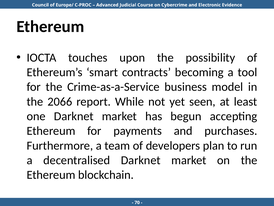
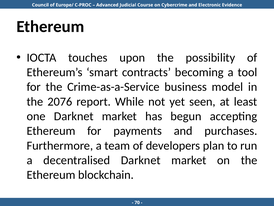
2066: 2066 -> 2076 (60, 101)
